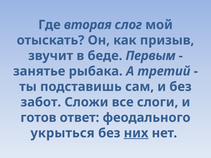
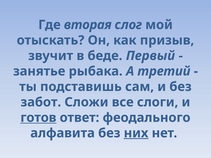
Первым: Первым -> Первый (150, 56)
готов underline: none -> present (38, 118)
укрыться: укрыться -> алфавита (63, 133)
